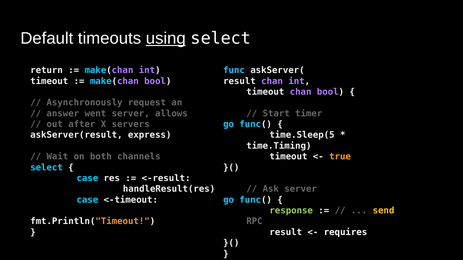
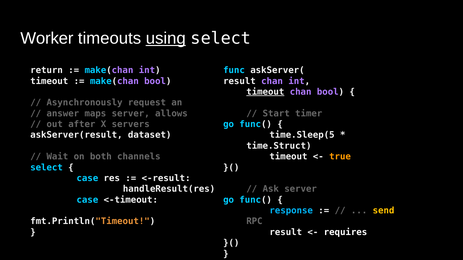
Default: Default -> Worker (47, 38)
timeout underline: none -> present (265, 92)
went: went -> maps (95, 114)
express: express -> dataset (150, 135)
time.Timing: time.Timing -> time.Struct (279, 146)
response colour: light green -> light blue (291, 211)
